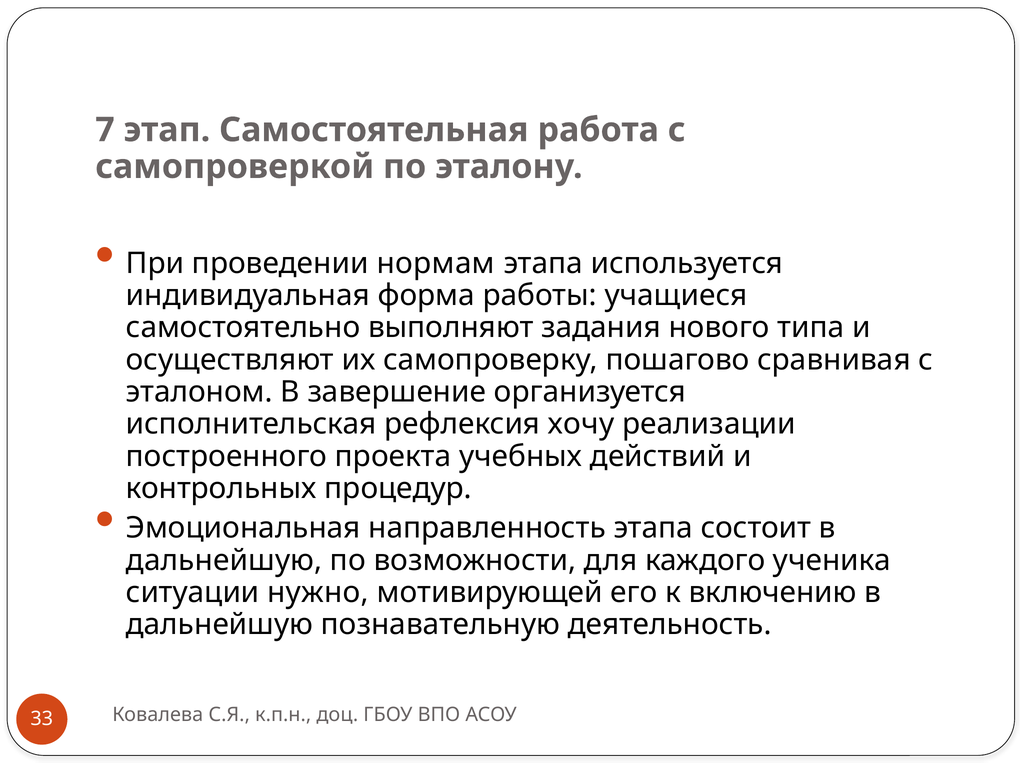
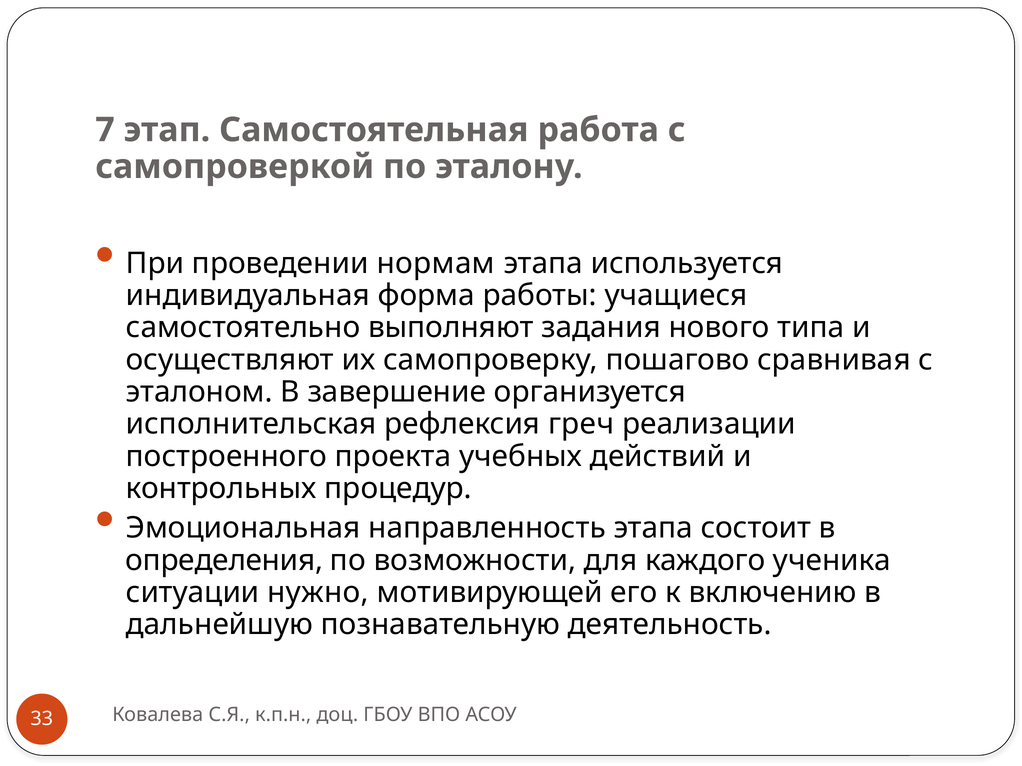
хочу: хочу -> греч (581, 424)
дальнейшую: дальнейшую -> определения (224, 561)
